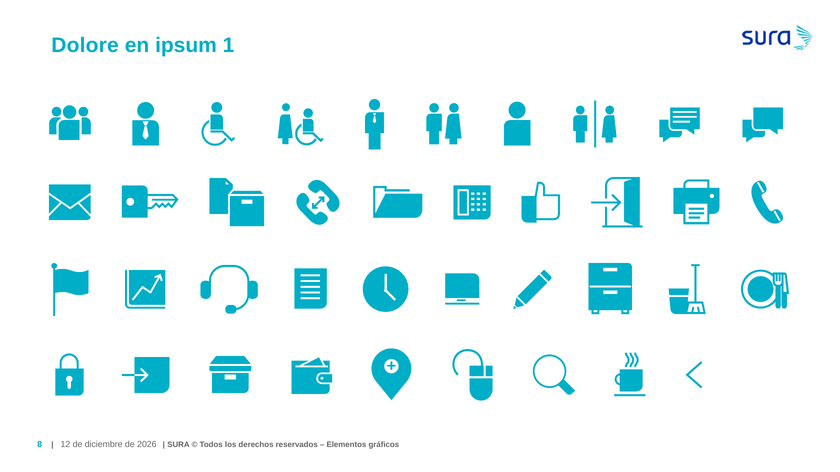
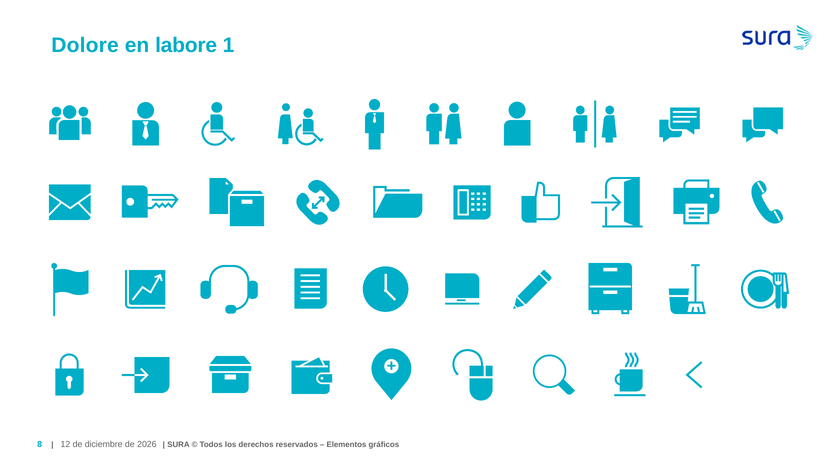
ipsum: ipsum -> labore (186, 45)
